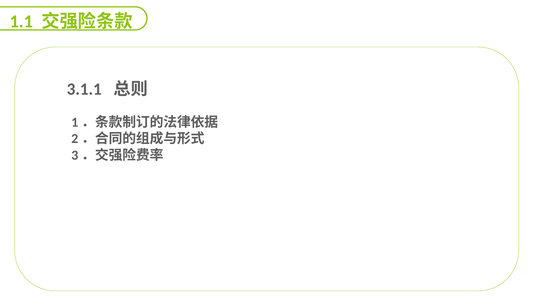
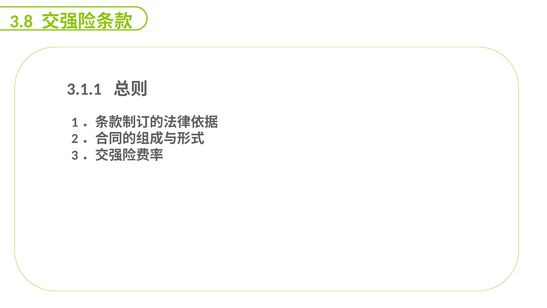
1.1: 1.1 -> 3.8 (21, 22)
